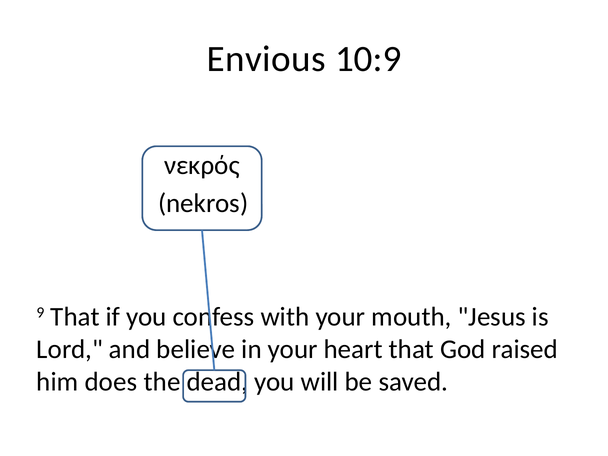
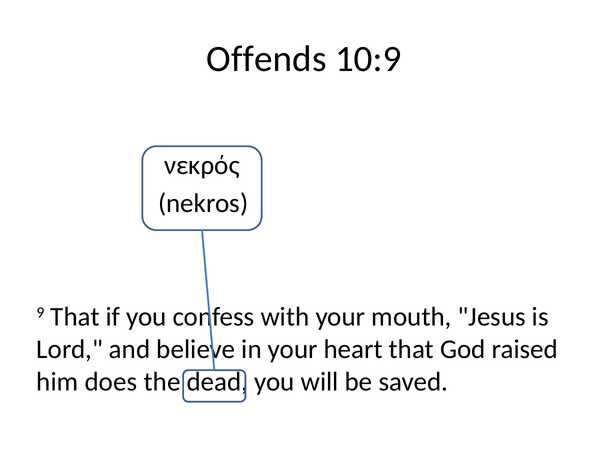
Envious: Envious -> Offends (266, 59)
